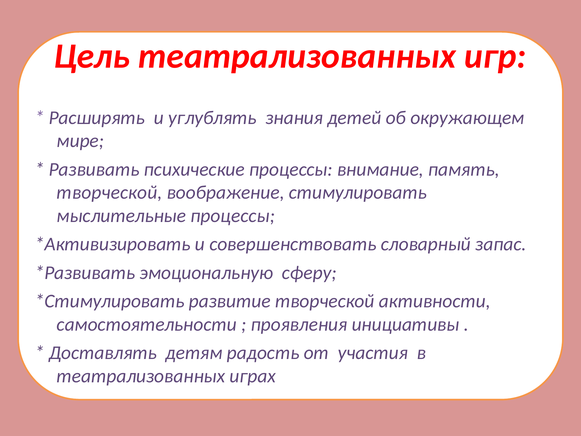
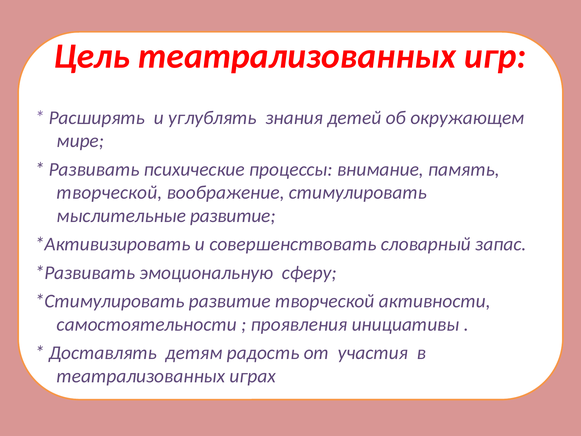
мыслительные процессы: процессы -> развитие (233, 216)
